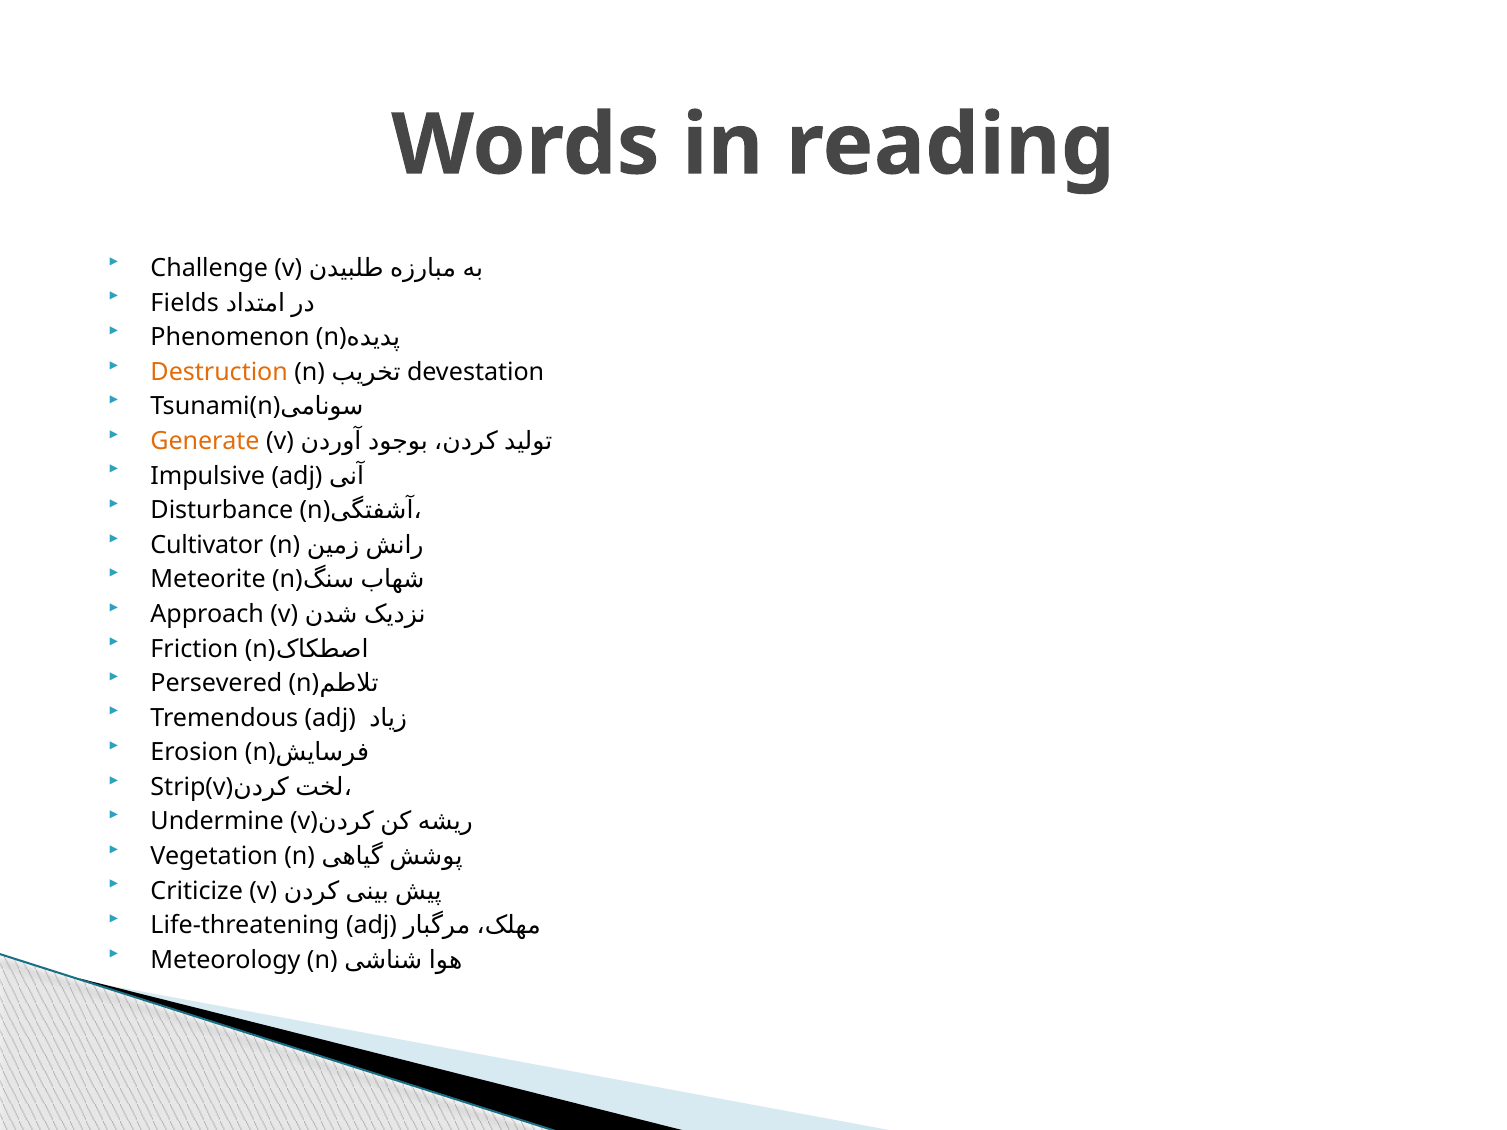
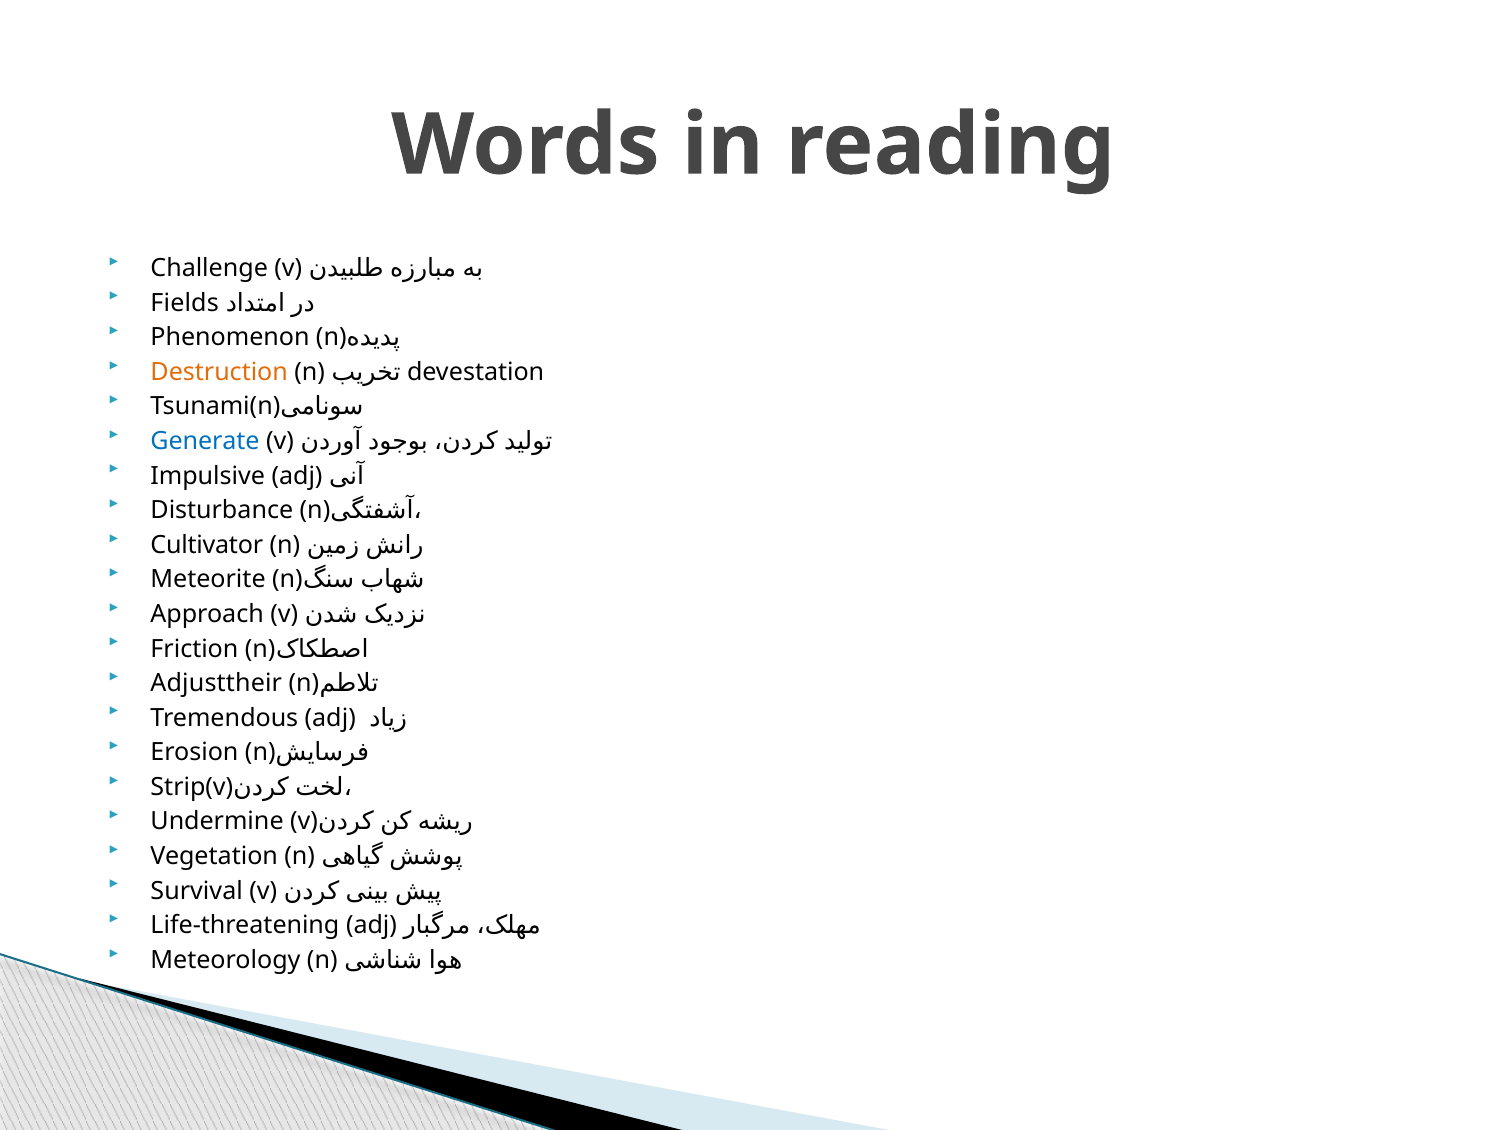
Generate colour: orange -> blue (205, 441)
Persevered: Persevered -> Adjusttheir (216, 683)
Criticize: Criticize -> Survival (197, 891)
